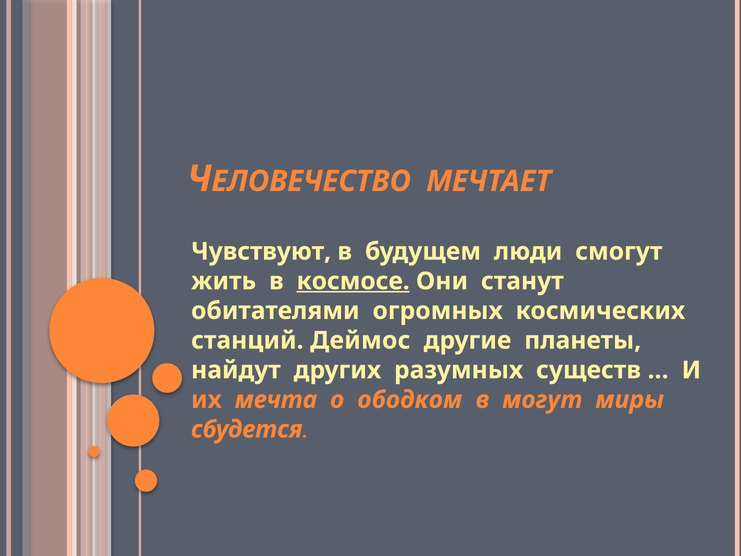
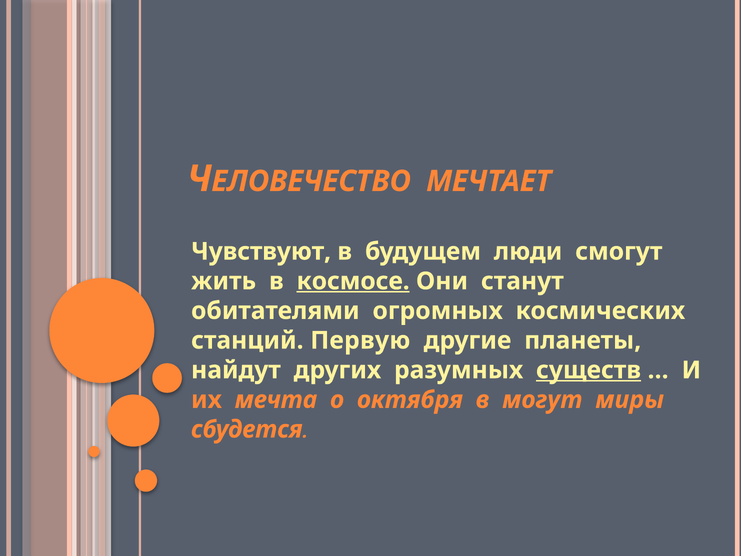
Деймос: Деймос -> Первую (360, 340)
существ underline: none -> present (589, 370)
ободком: ободком -> октября (410, 400)
